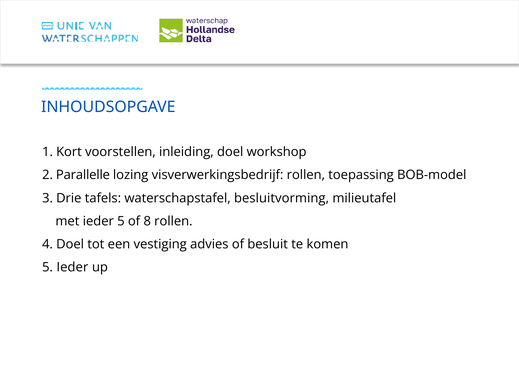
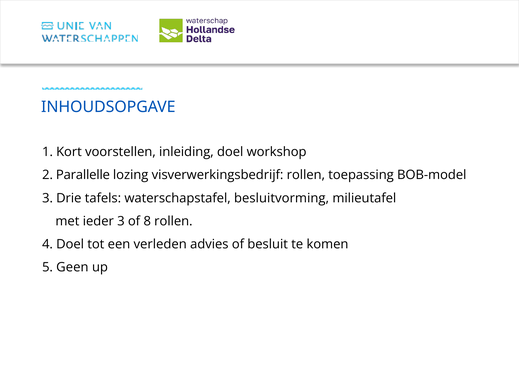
ieder 5: 5 -> 3 (121, 221)
vestiging: vestiging -> verleden (160, 244)
5 Ieder: Ieder -> Geen (72, 267)
